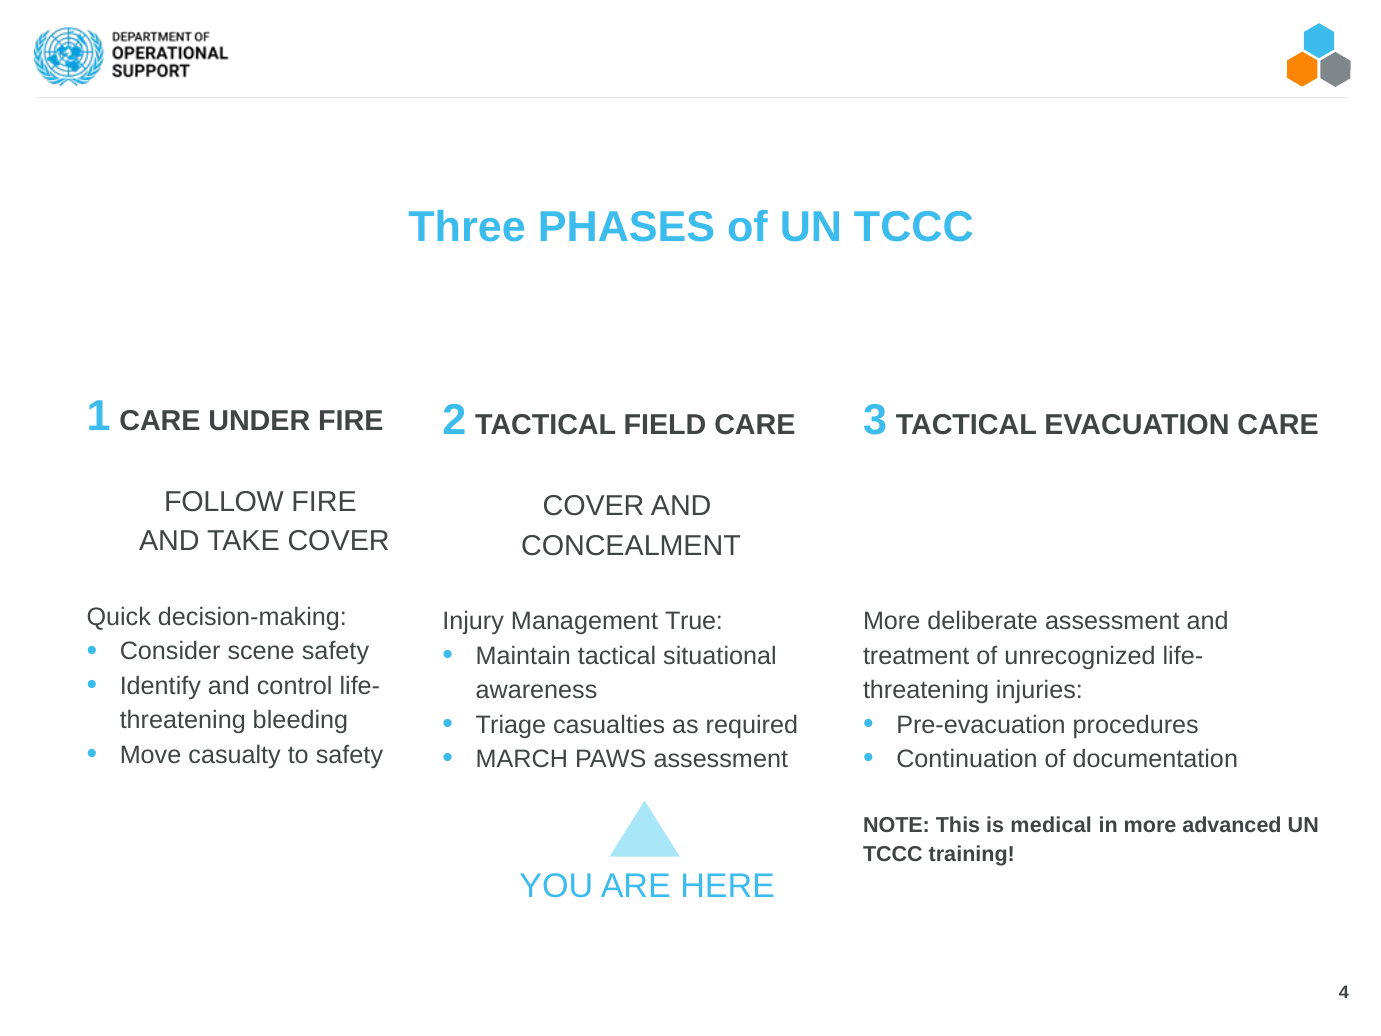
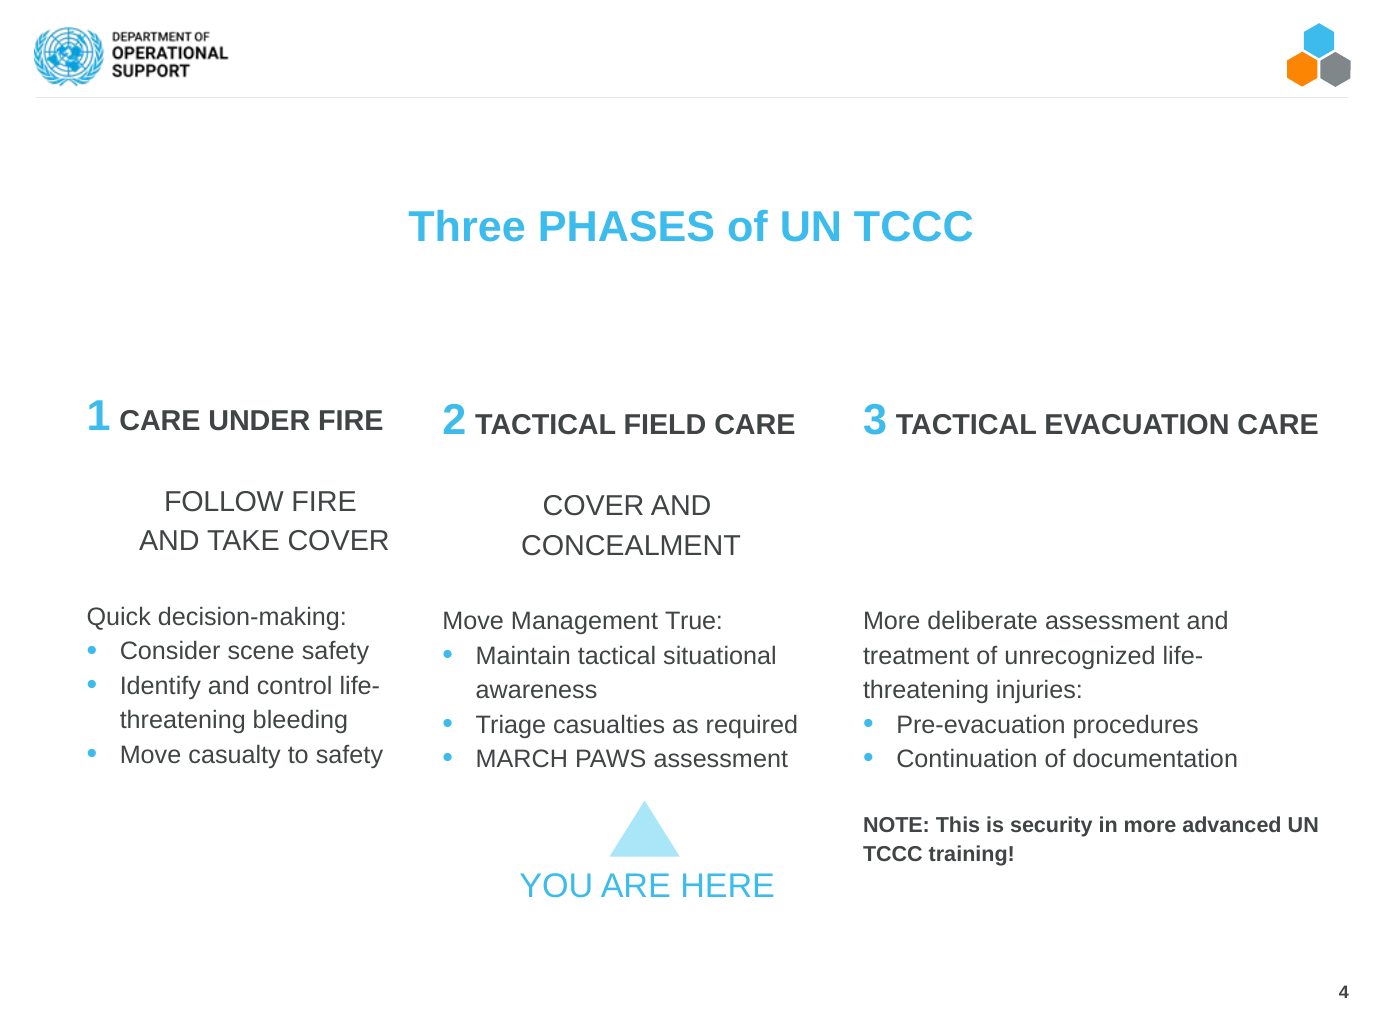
Injury: Injury -> Move (473, 621)
medical: medical -> security (1051, 825)
